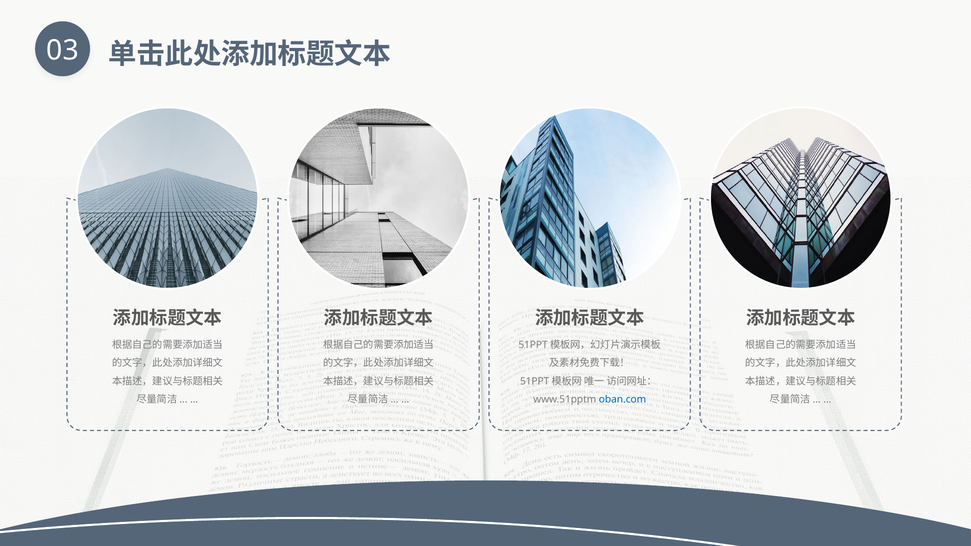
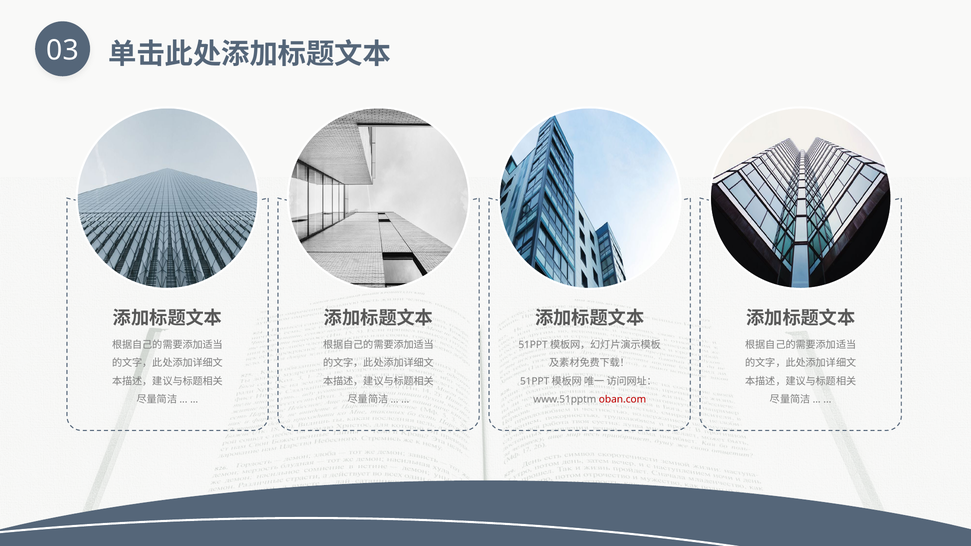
oban.com colour: blue -> red (622, 400)
